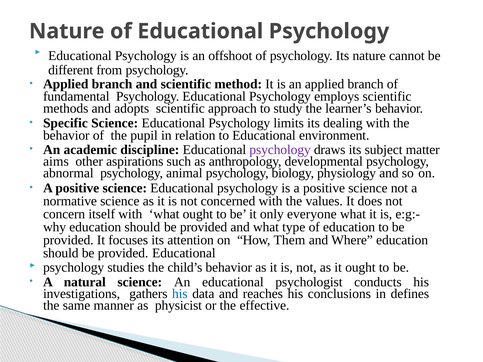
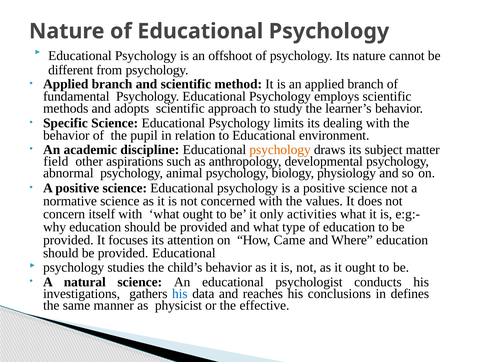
psychology colour: purple -> orange (280, 150)
aims: aims -> field (56, 161)
everyone: everyone -> activities (312, 214)
Them: Them -> Came (289, 240)
